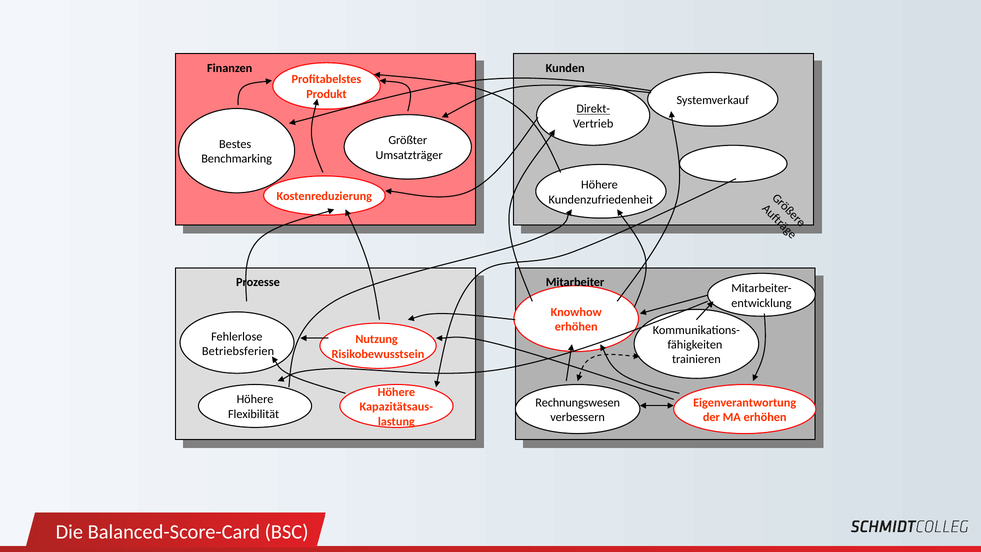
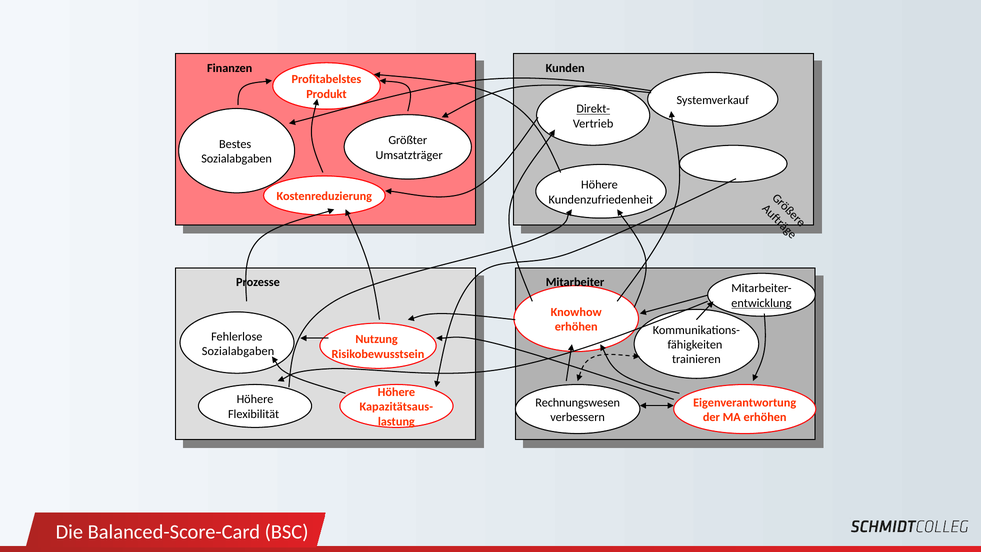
Benchmarking: Benchmarking -> Sozialabgaben (237, 159)
entwicklung underline: none -> present (761, 303)
Betriebsferien: Betriebsferien -> Sozialabgaben (238, 351)
